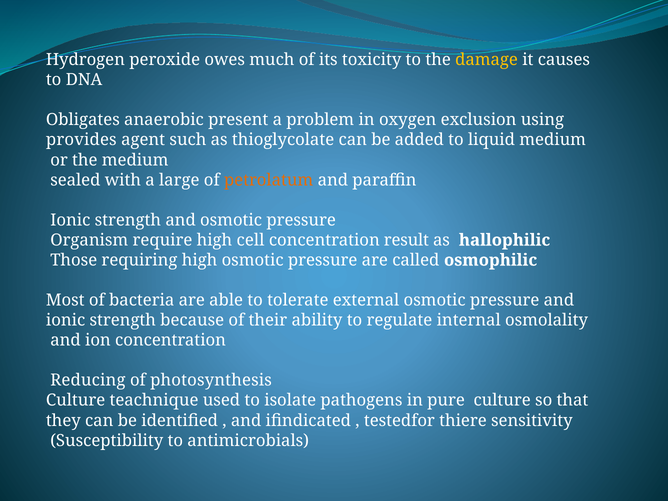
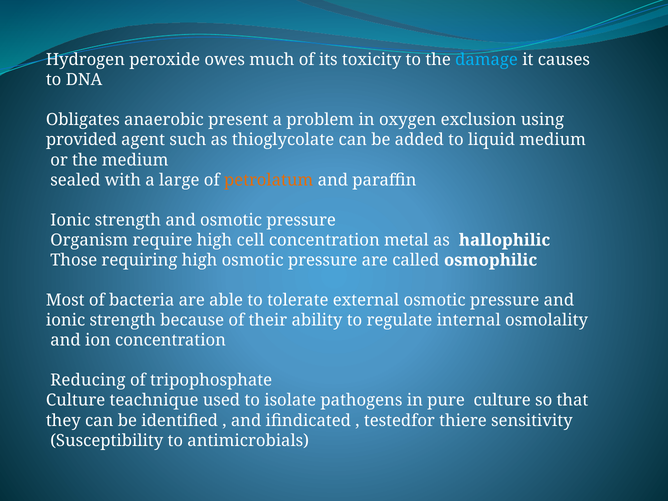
damage colour: yellow -> light blue (487, 60)
provides: provides -> provided (81, 140)
result: result -> metal (406, 240)
photosynthesis: photosynthesis -> tripophosphate (211, 380)
